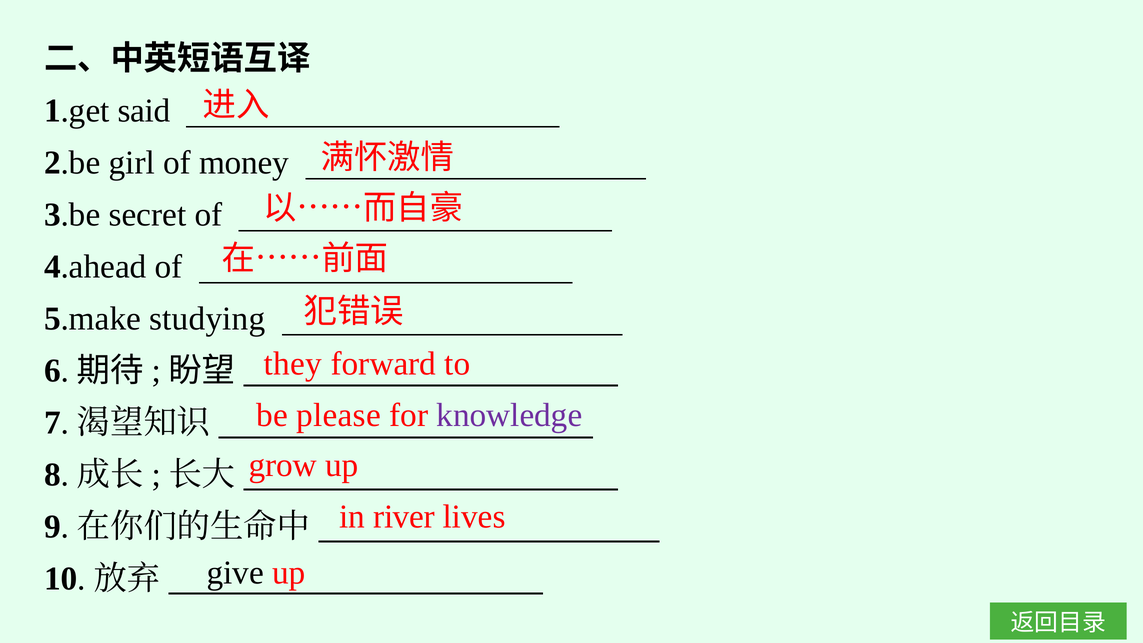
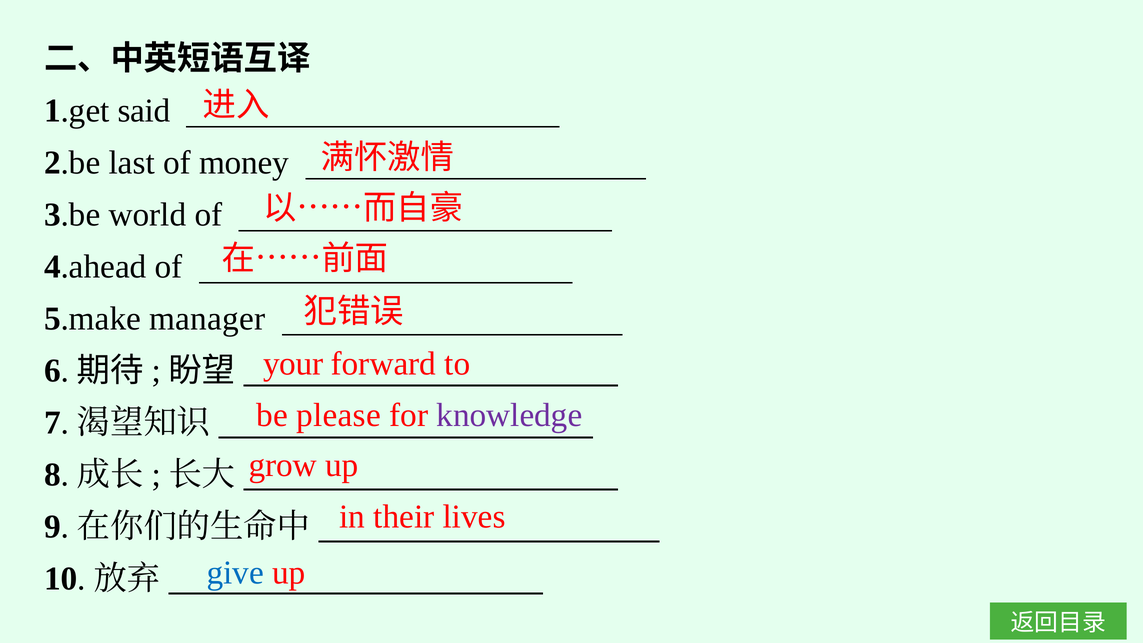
girl: girl -> last (132, 163)
secret: secret -> world (147, 215)
studying: studying -> manager (207, 319)
they: they -> your (293, 364)
river: river -> their (404, 517)
give colour: black -> blue (235, 572)
